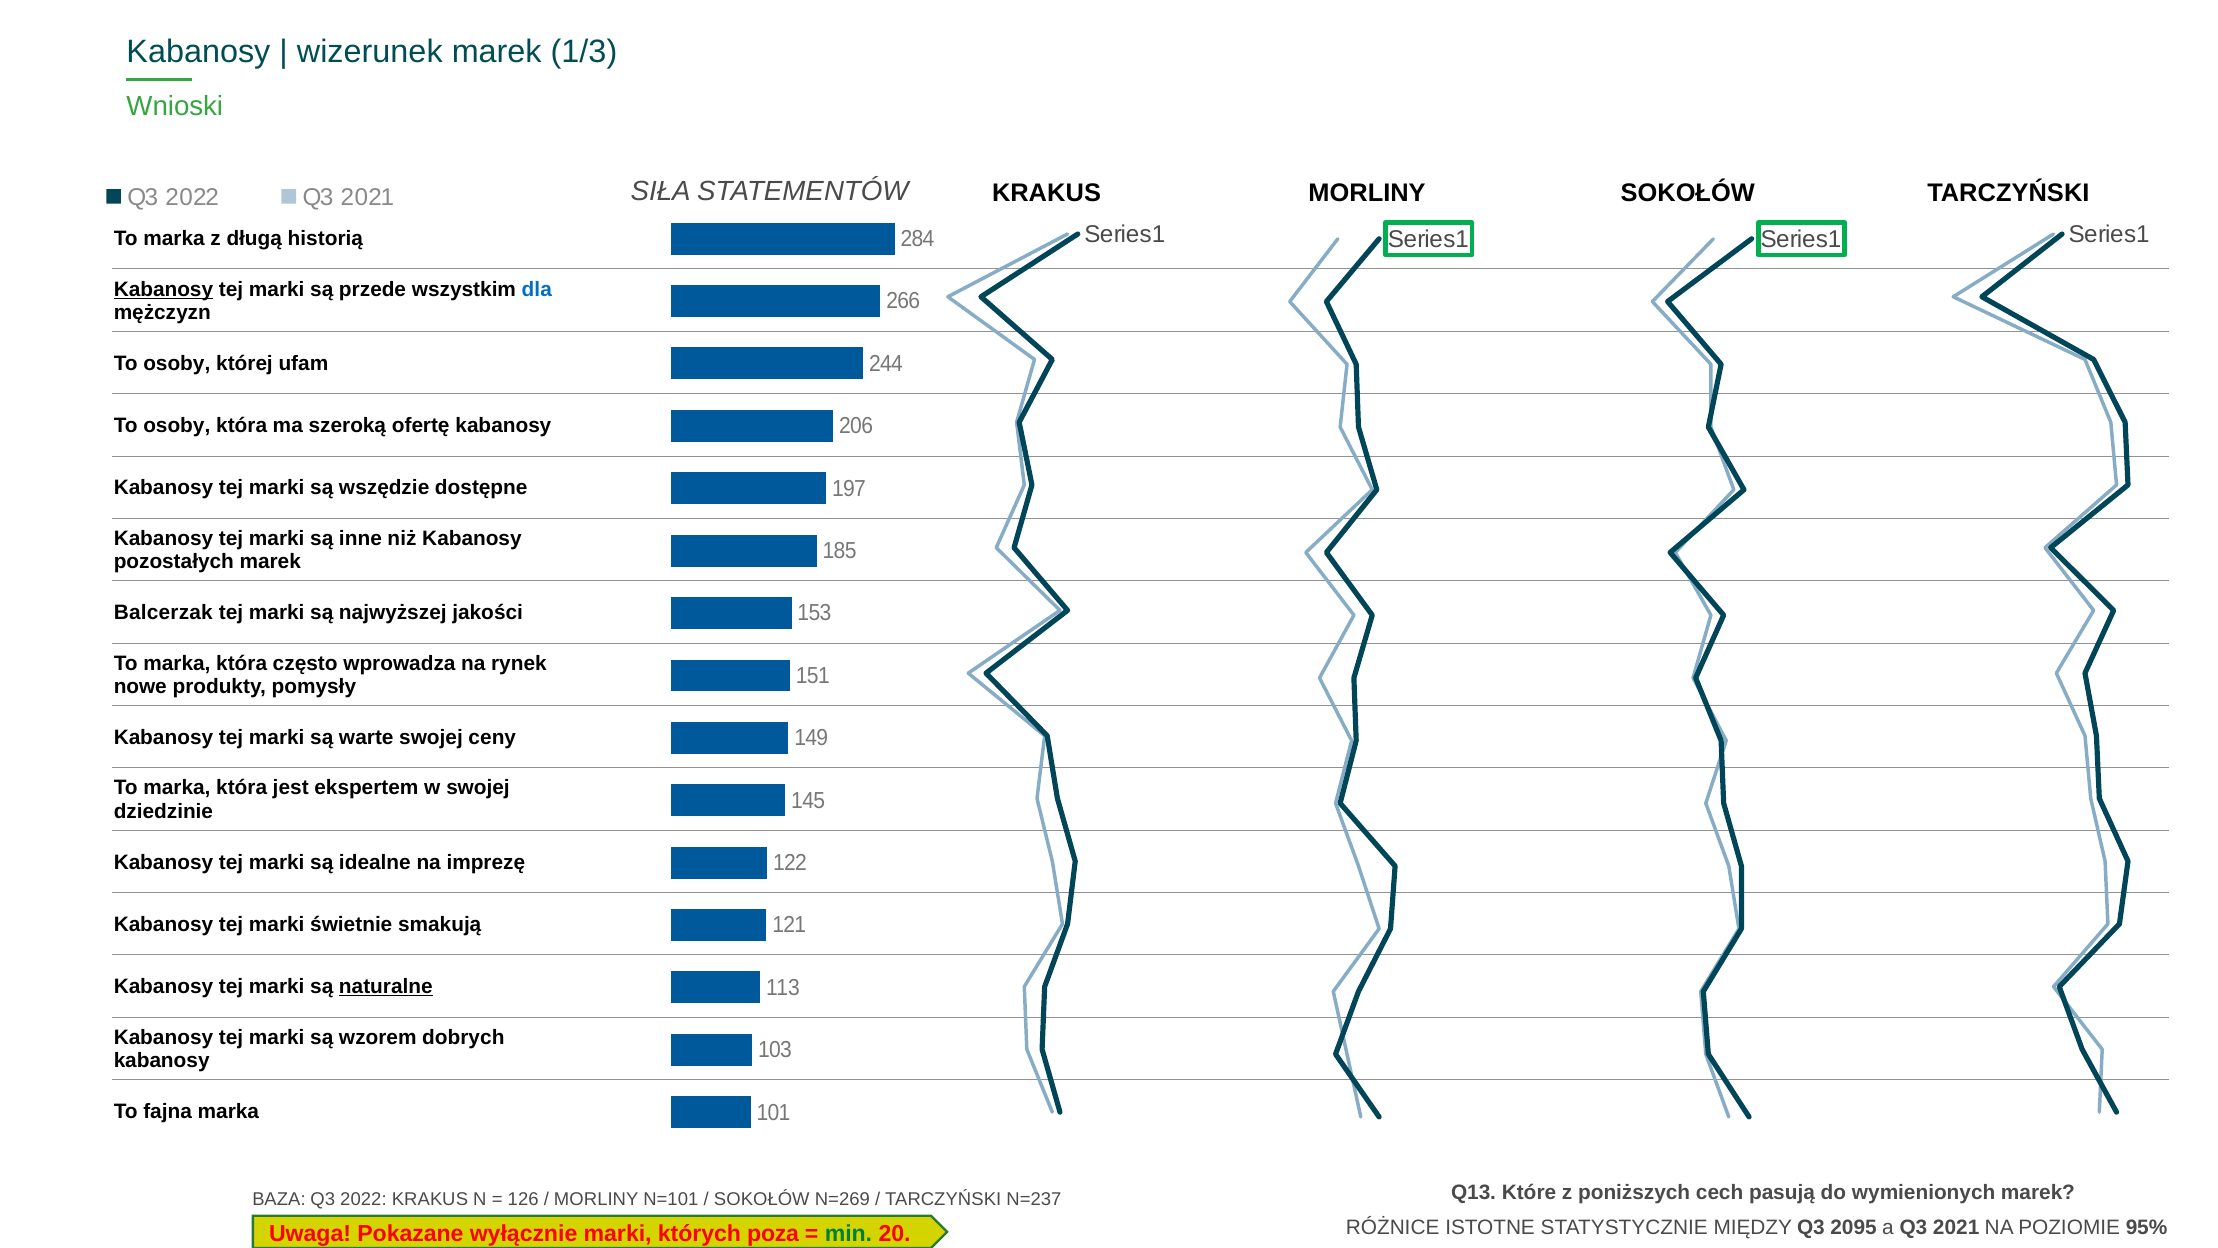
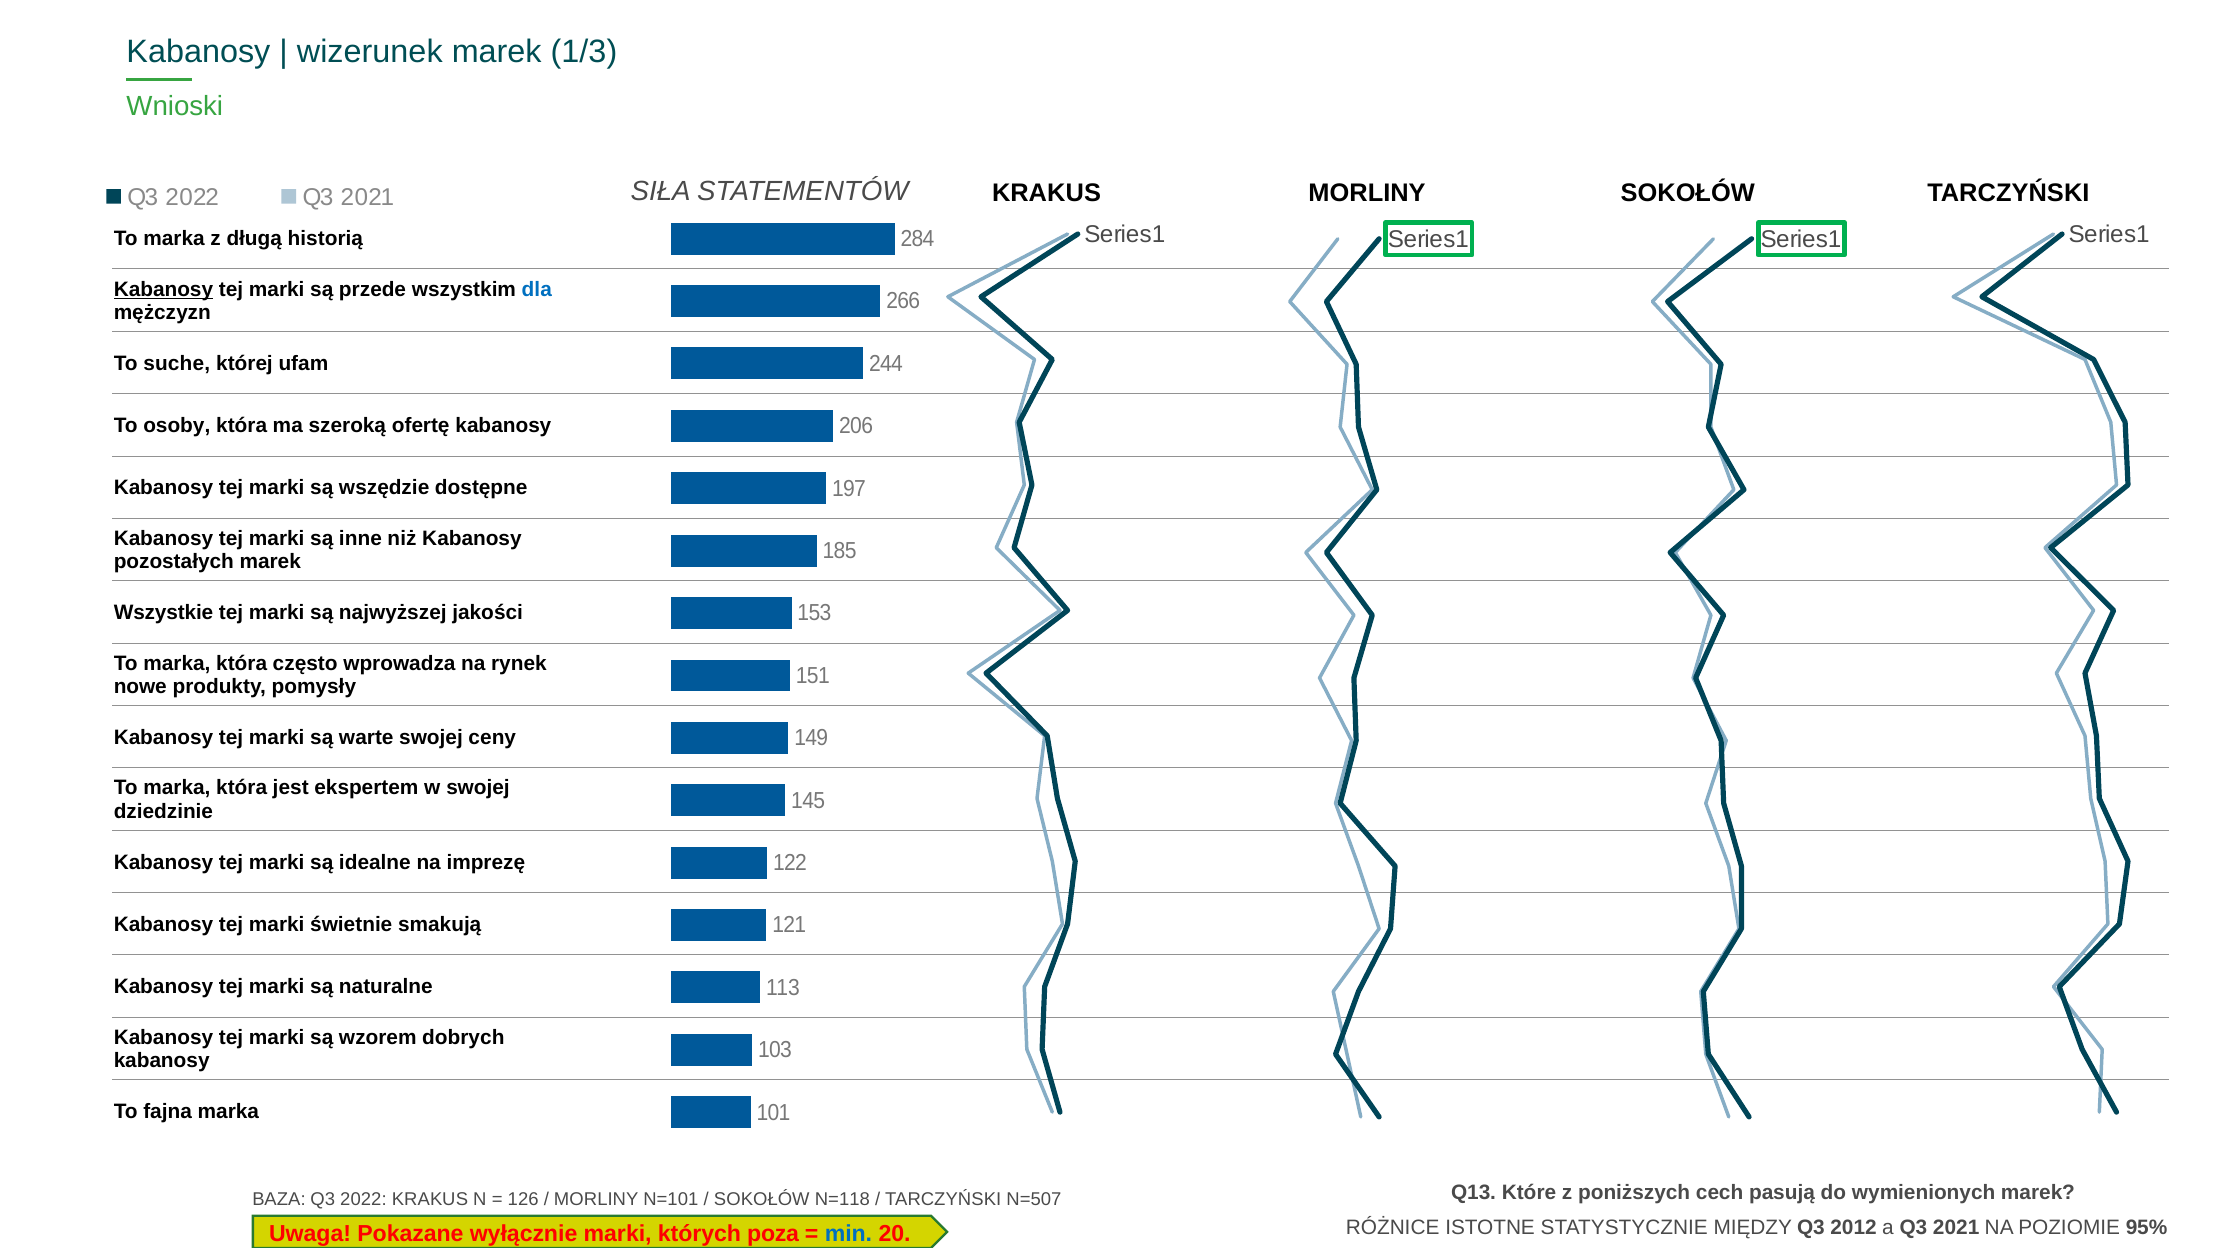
osoby: osoby -> suche (177, 363)
Balcerzak: Balcerzak -> Wszystkie (164, 612)
naturalne underline: present -> none (386, 987)
N=269: N=269 -> N=118 (842, 1199)
N=237: N=237 -> N=507 (1034, 1199)
2095: 2095 -> 2012 (1854, 1227)
min colour: green -> blue (848, 1233)
